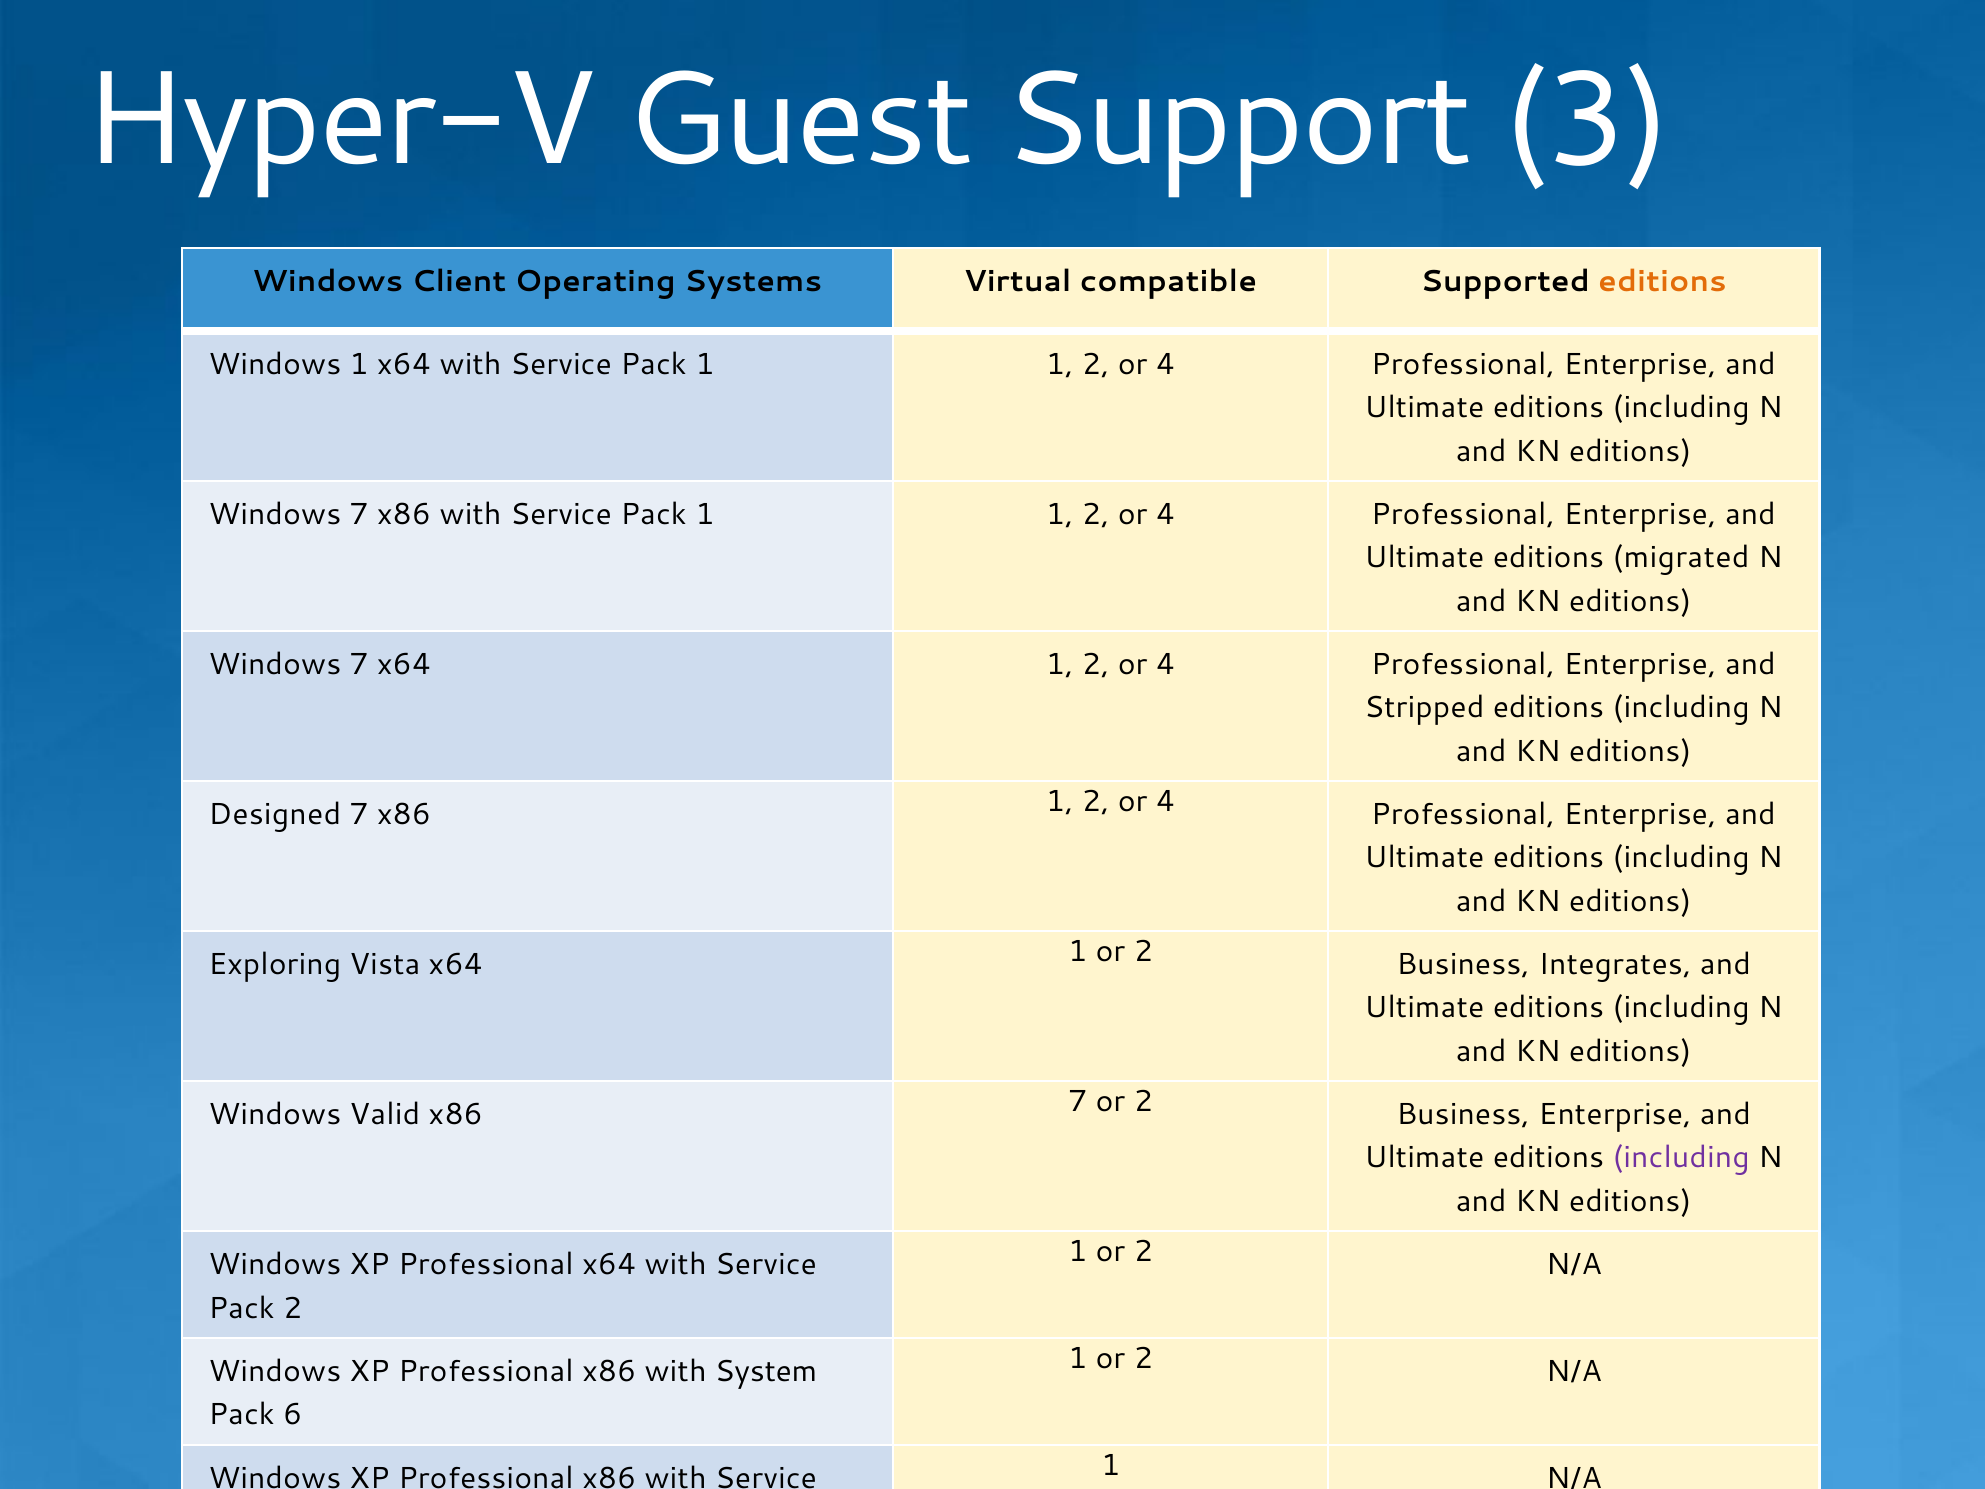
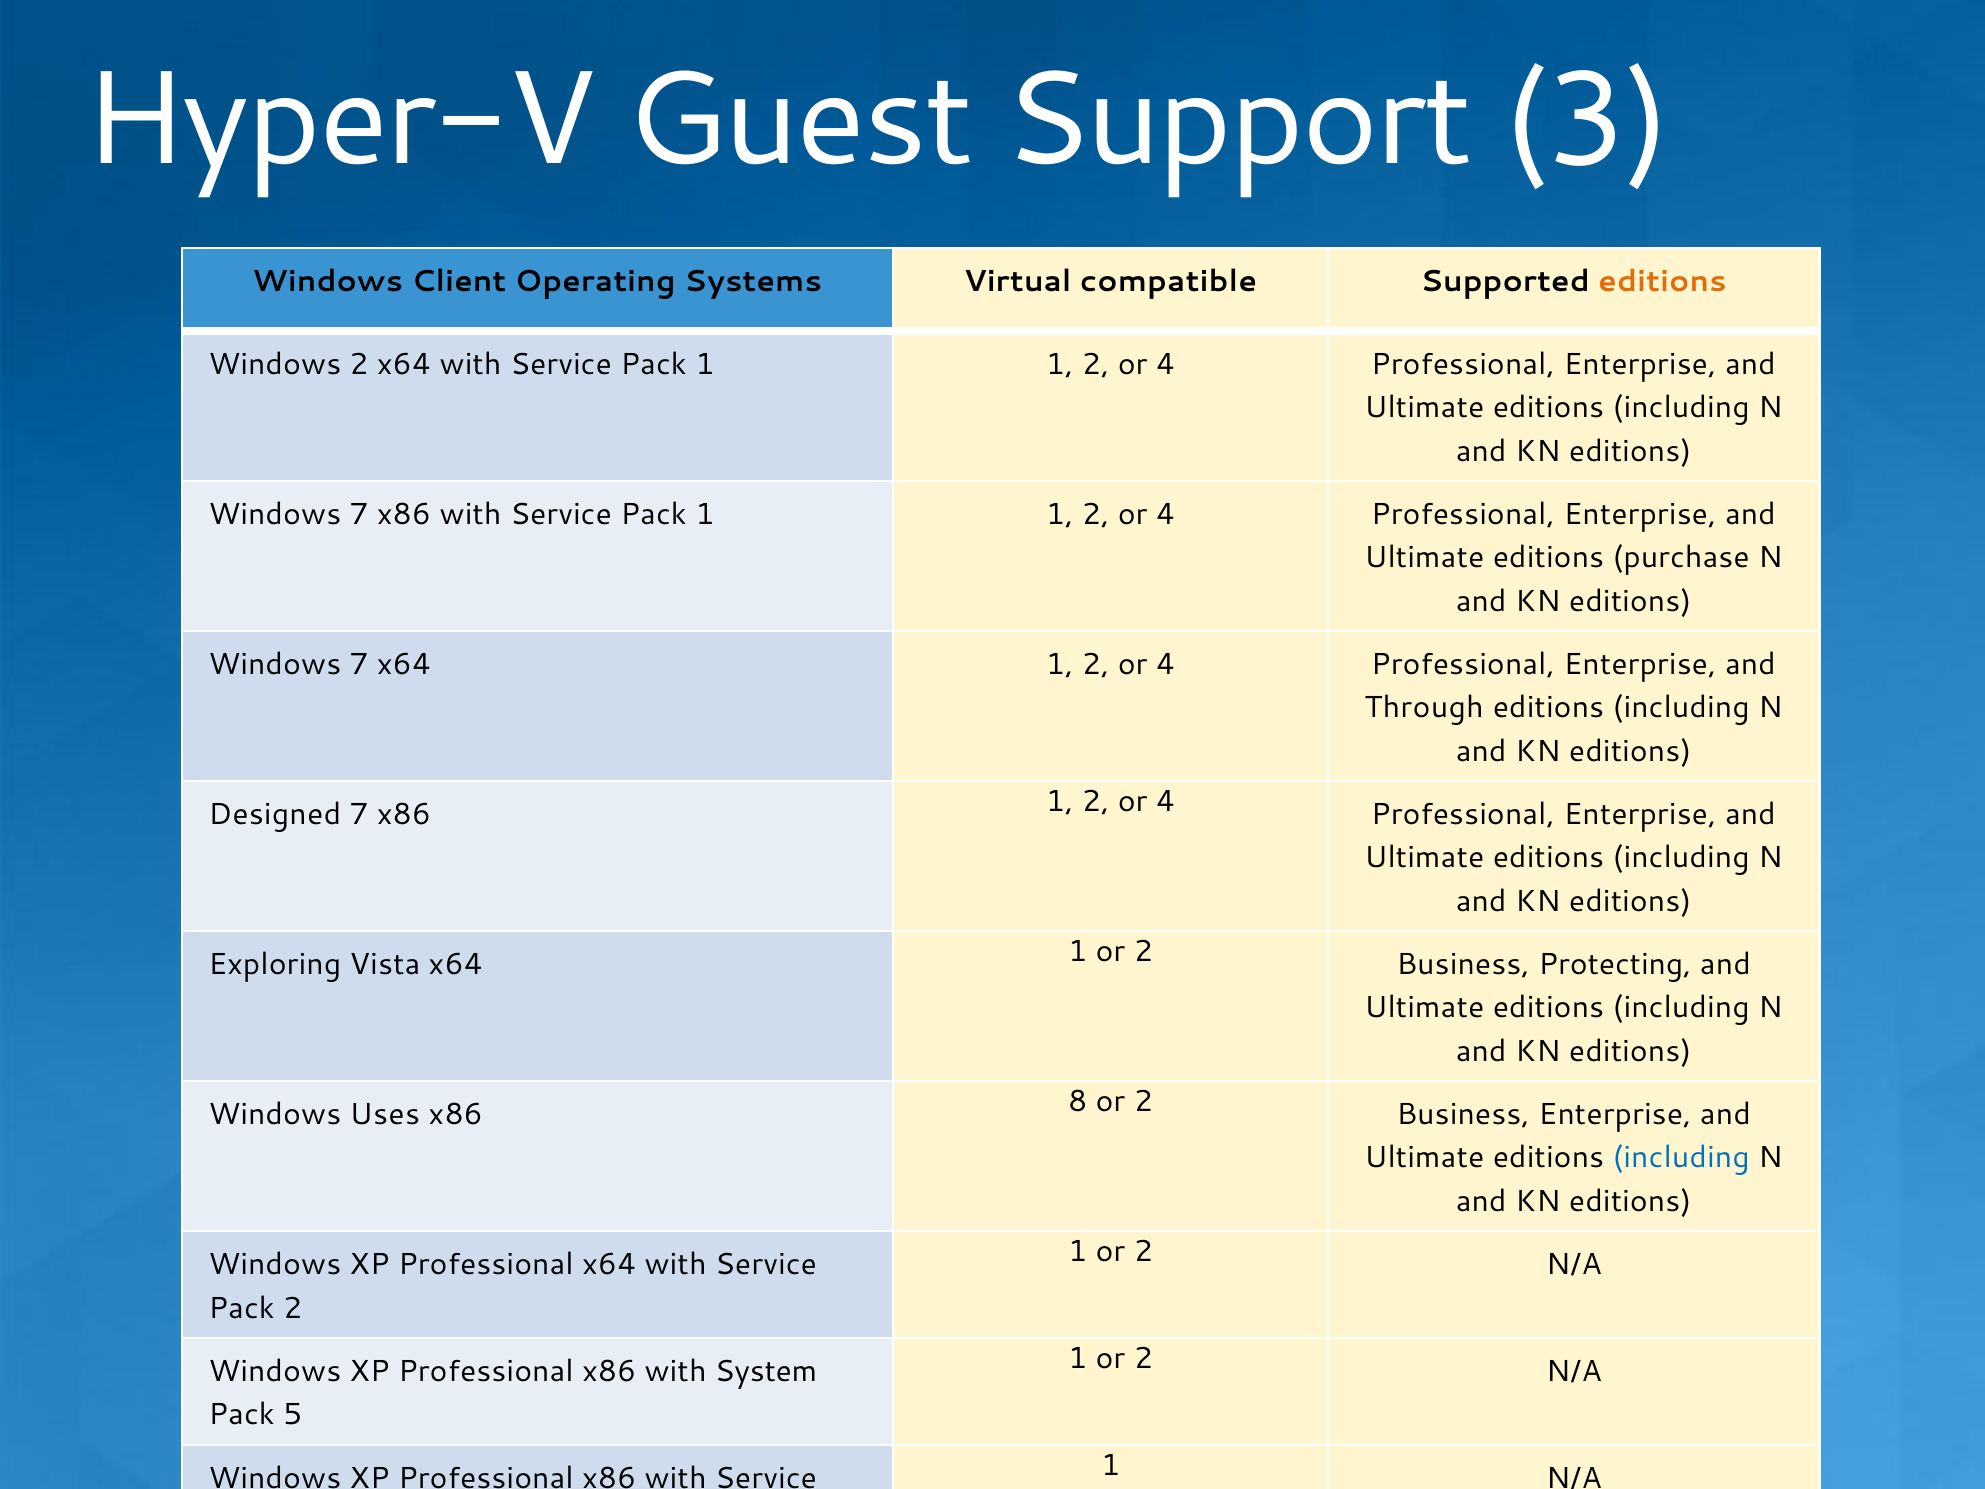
Windows 1: 1 -> 2 (359, 364)
migrated: migrated -> purchase (1681, 558)
Stripped: Stripped -> Through (1424, 708)
Integrates: Integrates -> Protecting (1615, 964)
Valid: Valid -> Uses (385, 1114)
x86 7: 7 -> 8 (1078, 1101)
including colour: purple -> blue (1681, 1158)
6: 6 -> 5 (293, 1415)
